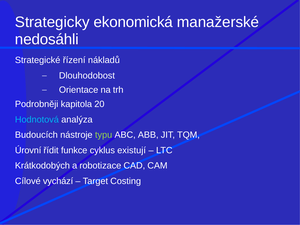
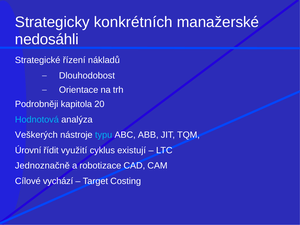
ekonomická: ekonomická -> konkrétních (133, 22)
Budoucích: Budoucích -> Veškerých (36, 135)
typu colour: light green -> light blue (104, 135)
funkce: funkce -> využití (74, 150)
Krátkodobých: Krátkodobých -> Jednoznačně (42, 166)
